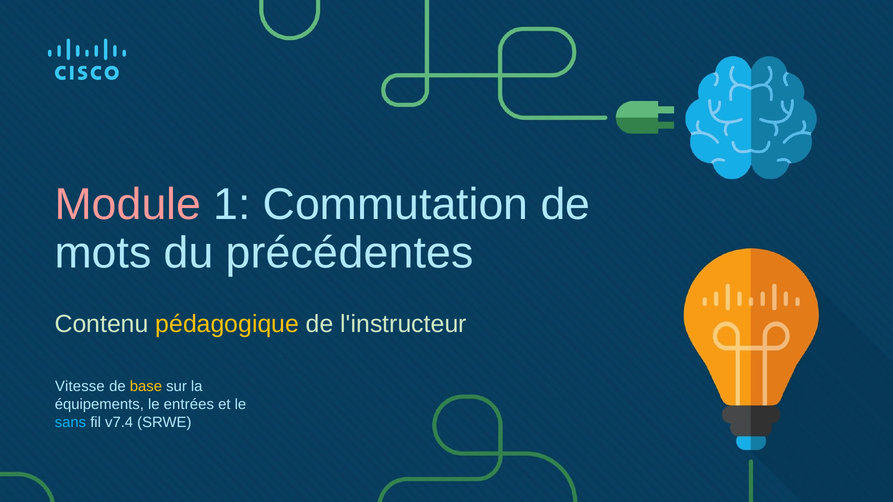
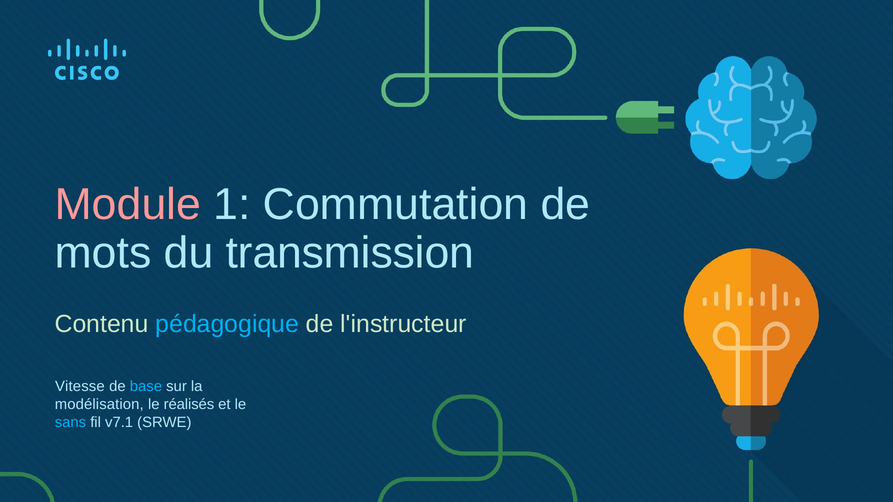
précédentes: précédentes -> transmission (350, 253)
pédagogique colour: yellow -> light blue (227, 324)
base colour: yellow -> light blue (146, 387)
équipements: équipements -> modélisation (99, 405)
entrées: entrées -> réalisés (189, 405)
v7.4: v7.4 -> v7.1 (119, 422)
